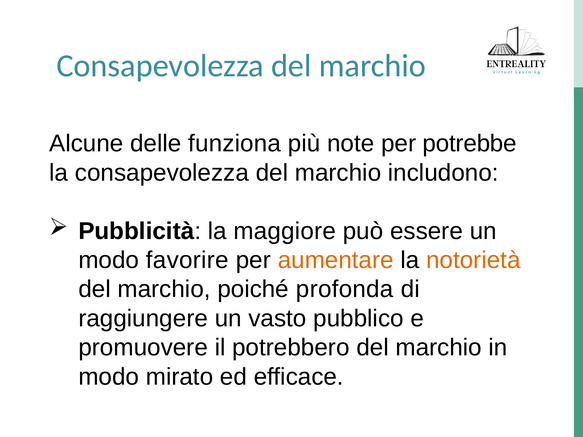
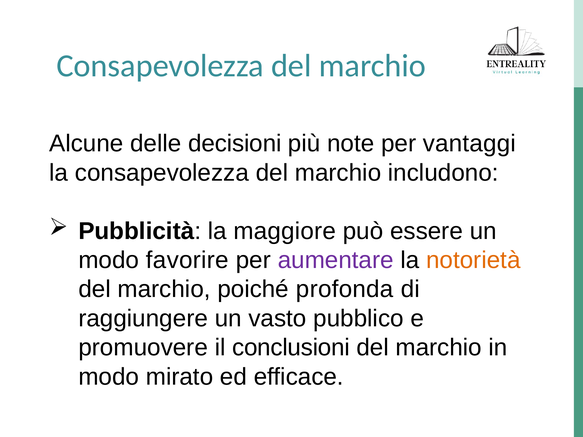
funziona: funziona -> decisioni (235, 144)
potrebbe: potrebbe -> vantaggi (469, 144)
aumentare colour: orange -> purple (336, 260)
potrebbero: potrebbero -> conclusioni (291, 348)
